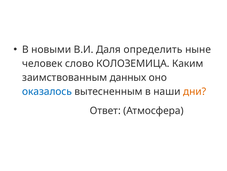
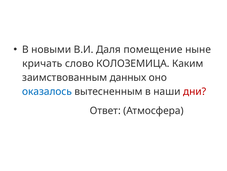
определить: определить -> помещение (153, 49)
человек: человек -> кричать (42, 63)
дни colour: orange -> red (195, 91)
